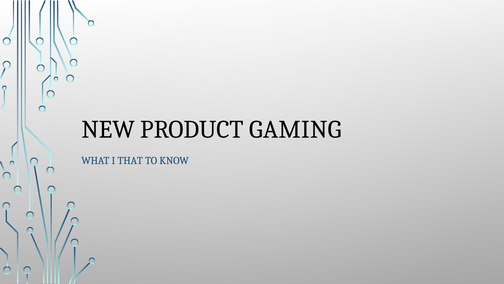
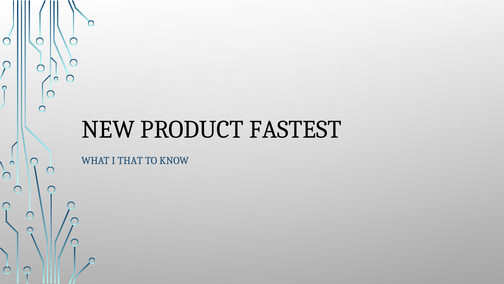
GAMING: GAMING -> FASTEST (295, 129)
